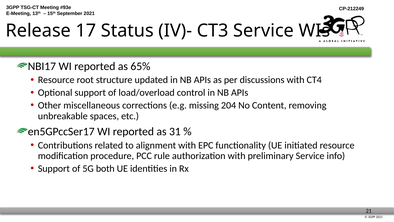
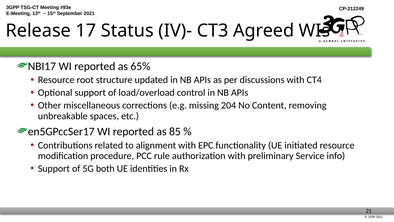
CT3 Service: Service -> Agreed (264, 31)
31: 31 -> 85 (175, 131)
